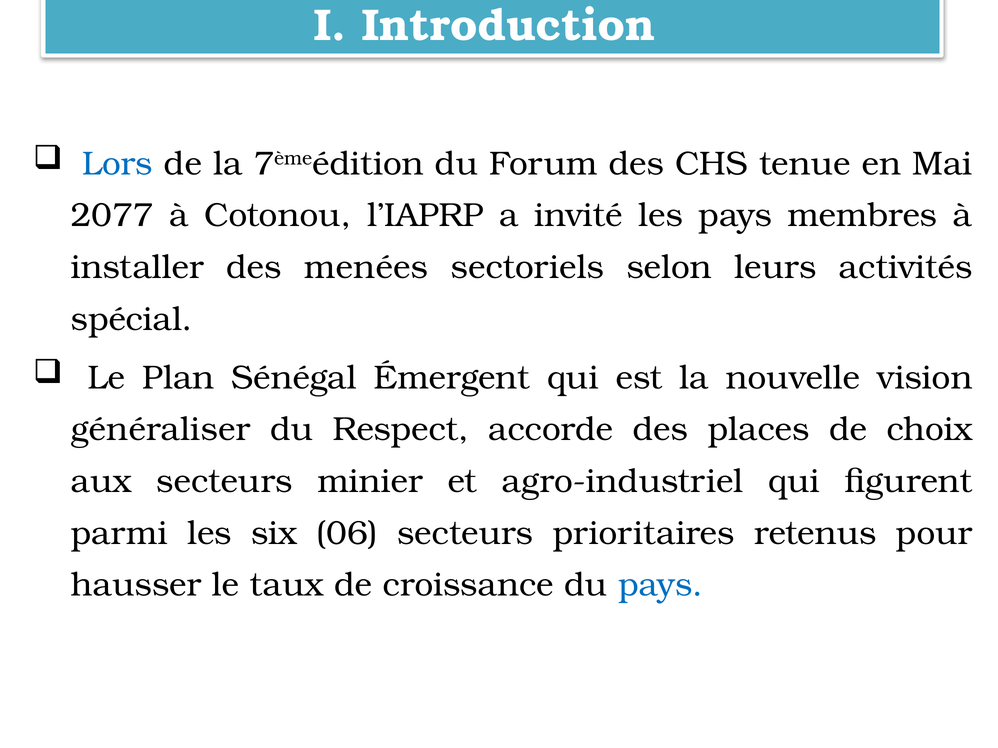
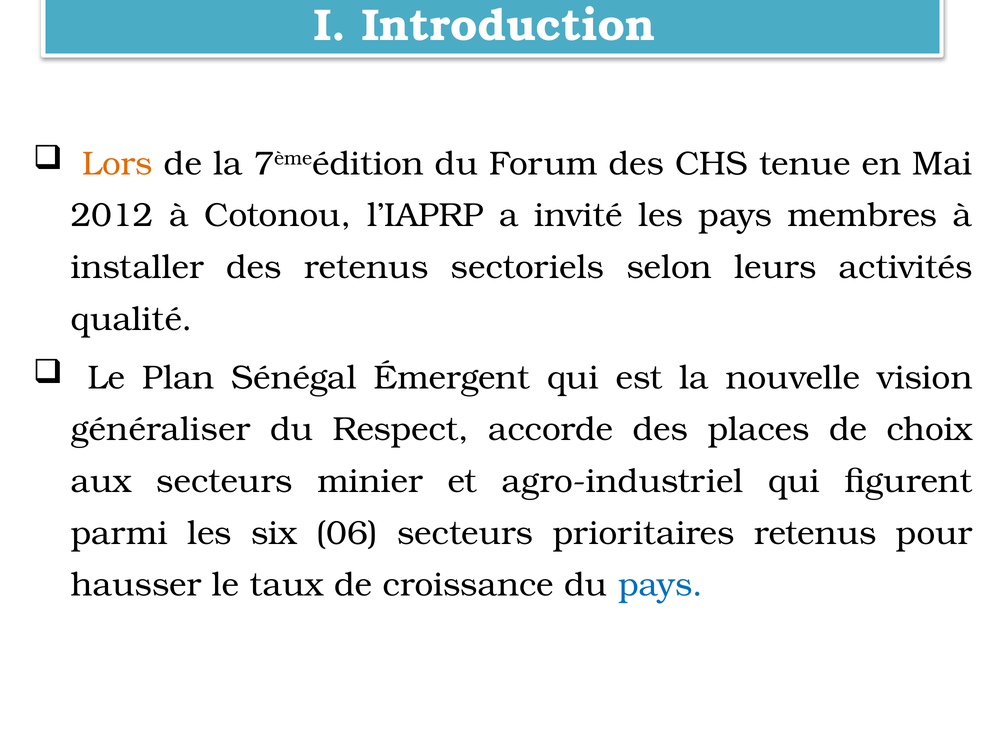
Lors colour: blue -> orange (117, 164)
2077: 2077 -> 2012 (112, 216)
des menées: menées -> retenus (366, 267)
spécial: spécial -> qualité (132, 319)
